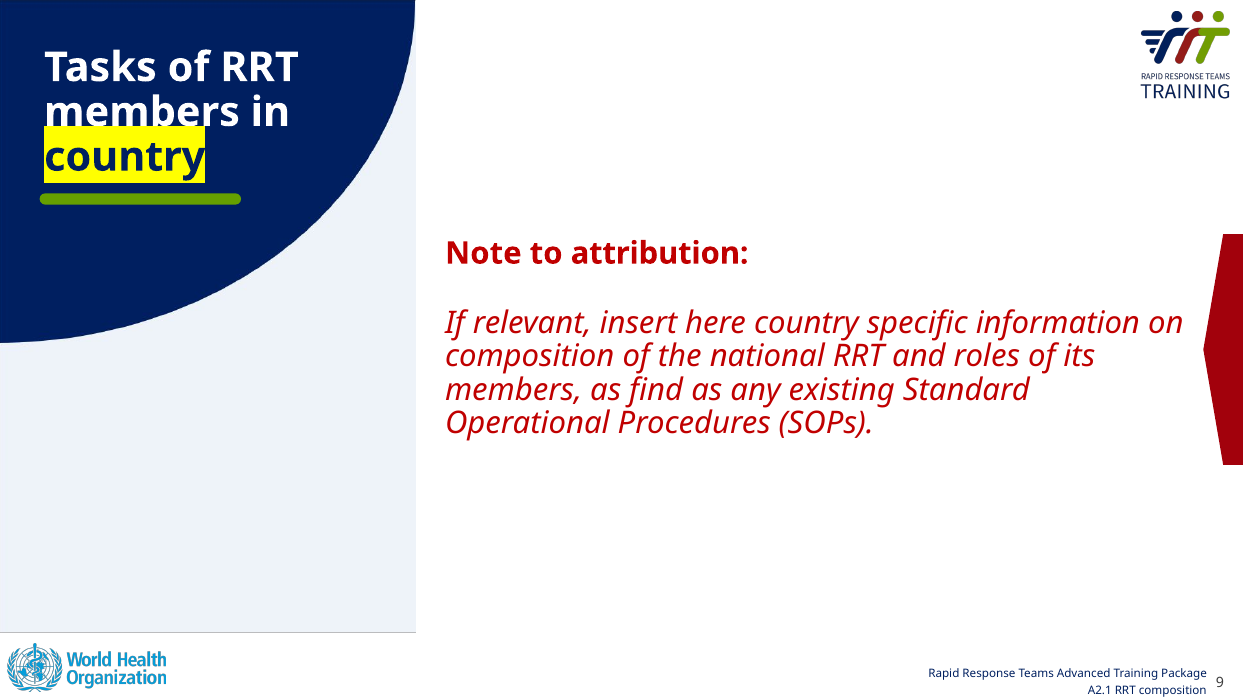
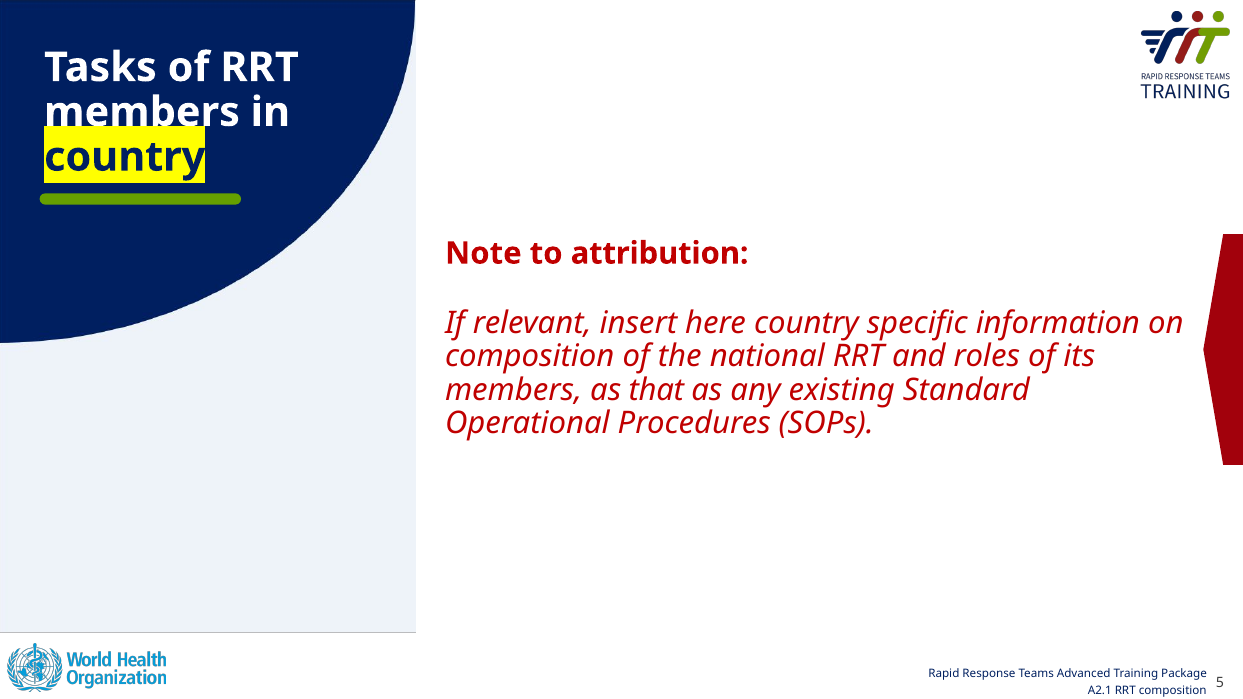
find: find -> that (656, 390)
9: 9 -> 5 (1220, 683)
